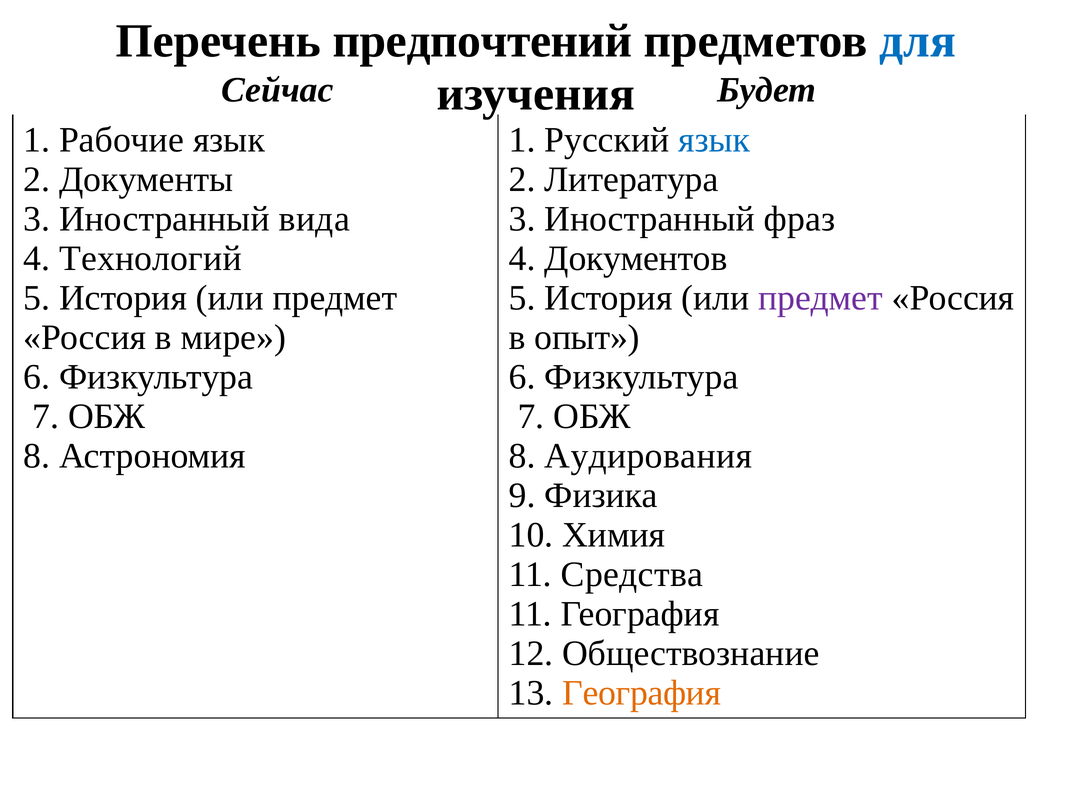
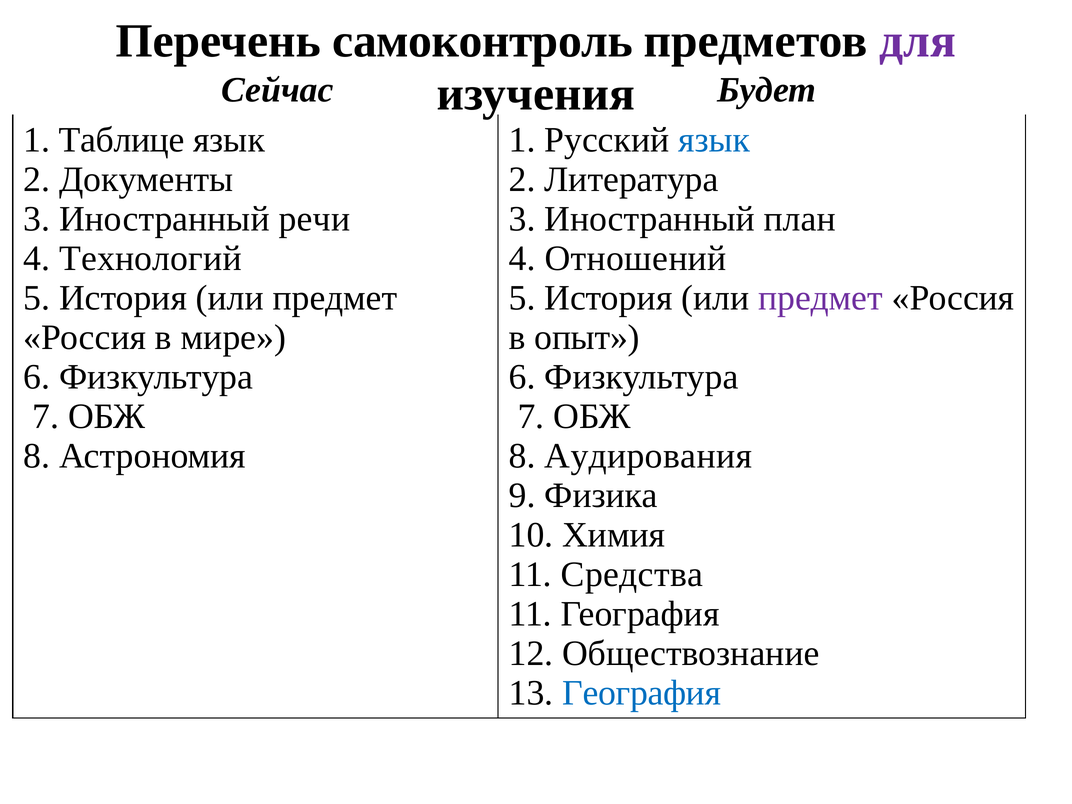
предпочтений: предпочтений -> самоконтроль (483, 41)
для colour: blue -> purple (917, 41)
Рабочие: Рабочие -> Таблице (122, 140)
вида: вида -> речи (314, 219)
фраз: фраз -> план (800, 219)
Документов: Документов -> Отношений (636, 258)
География colour: orange -> blue (642, 693)
